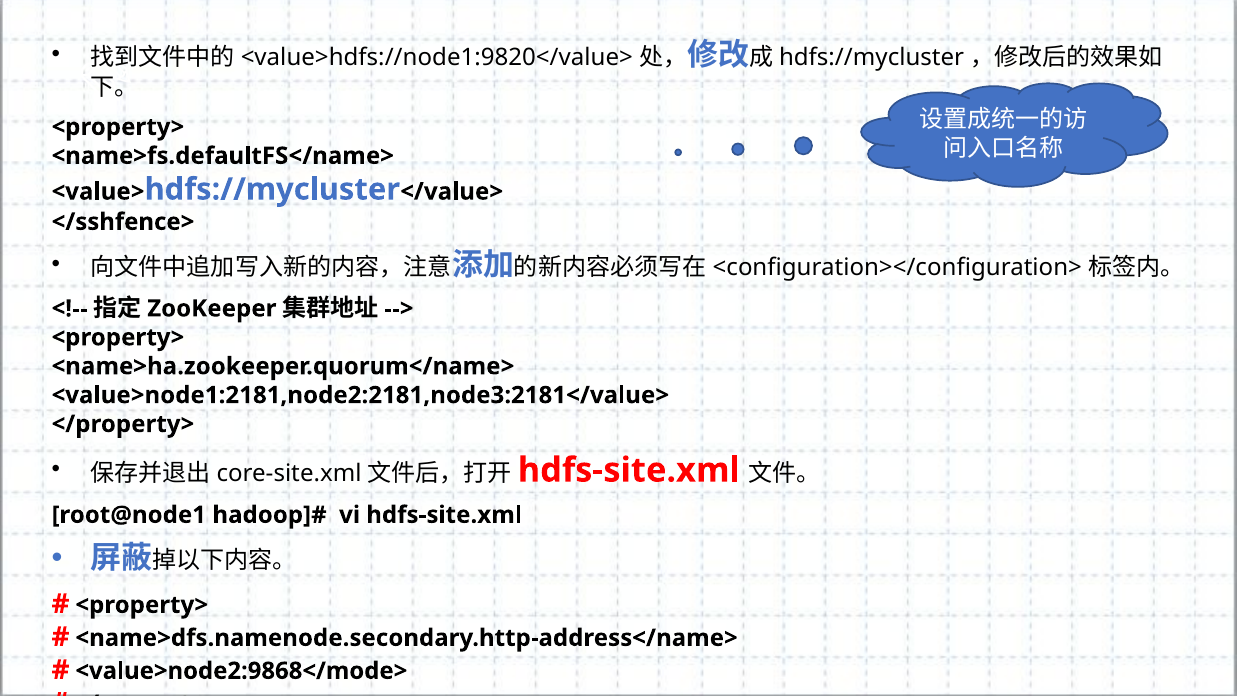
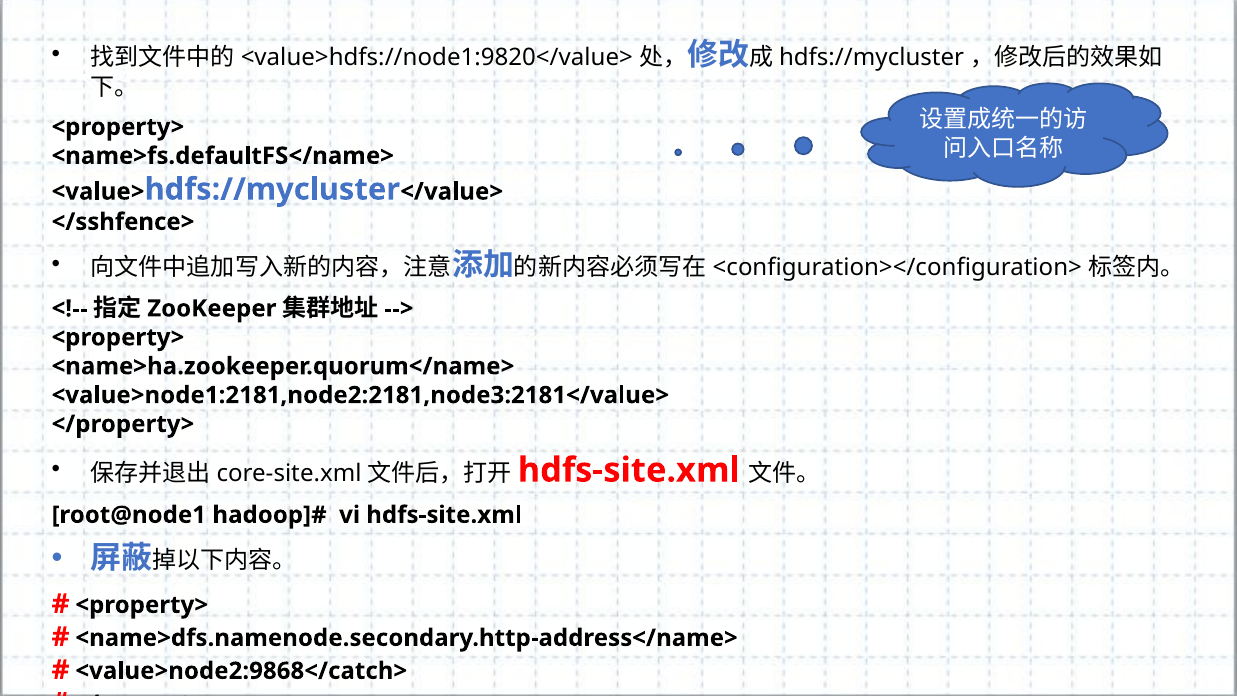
<value>node2:9868</mode>: <value>node2:9868</mode> -> <value>node2:9868</catch> (241, 671)
